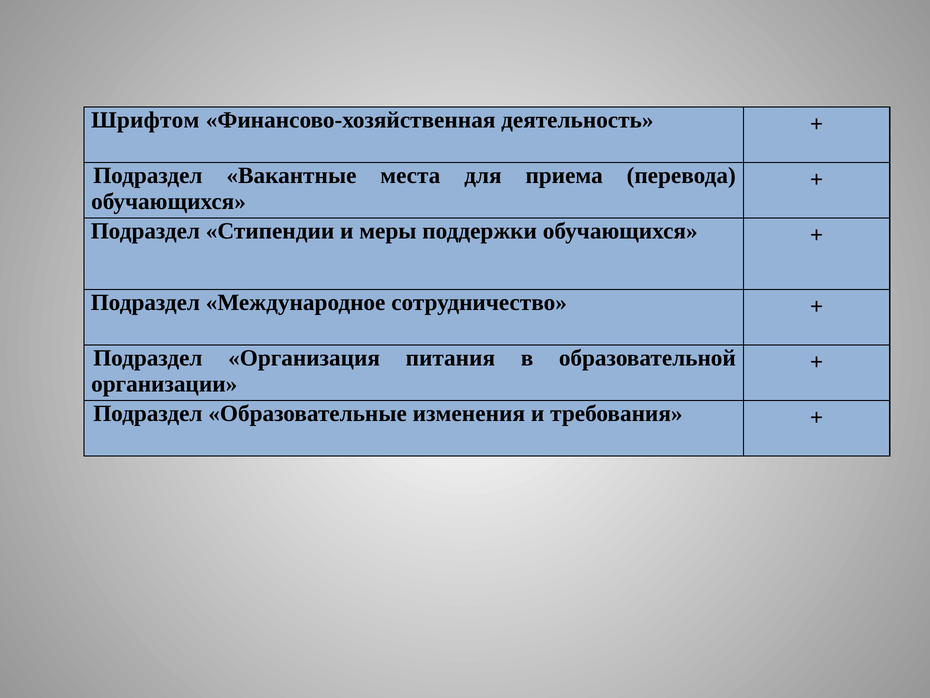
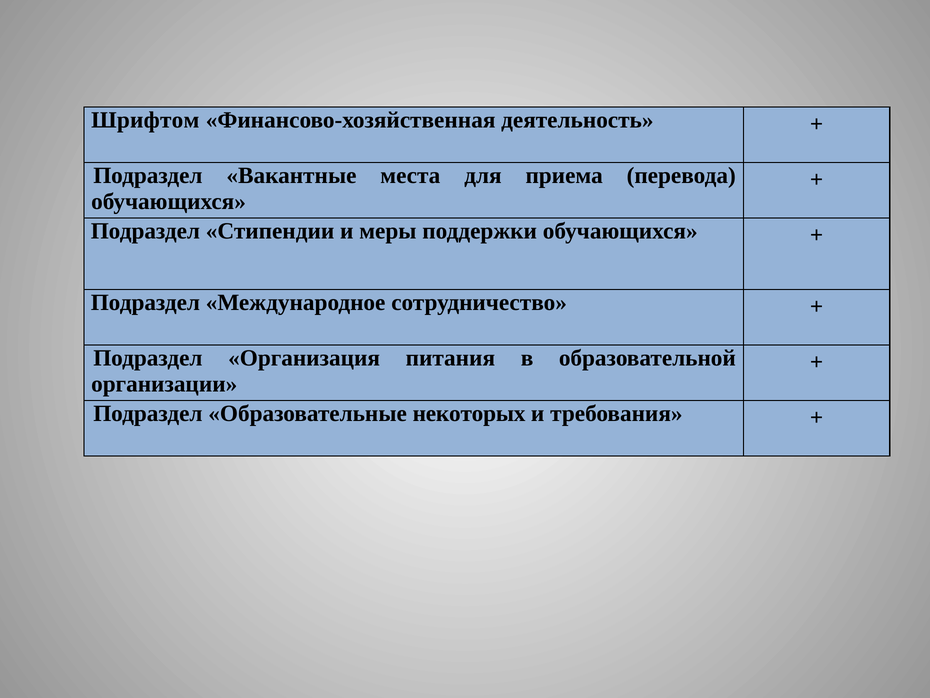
изменения: изменения -> некоторых (469, 413)
